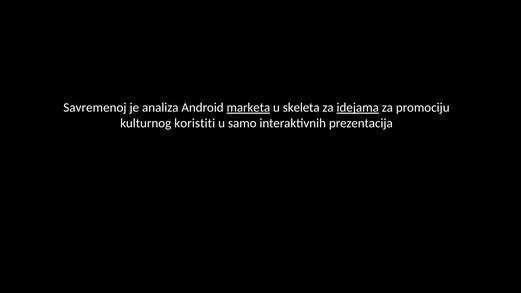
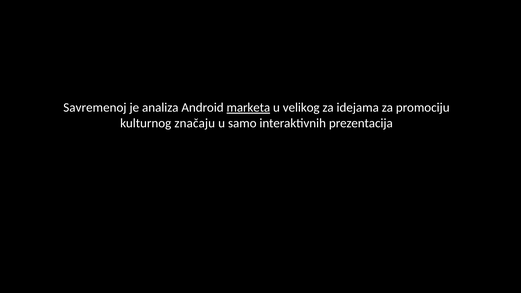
skeleta: skeleta -> velikog (301, 108)
idejama underline: present -> none (358, 108)
koristiti: koristiti -> značaju (195, 123)
